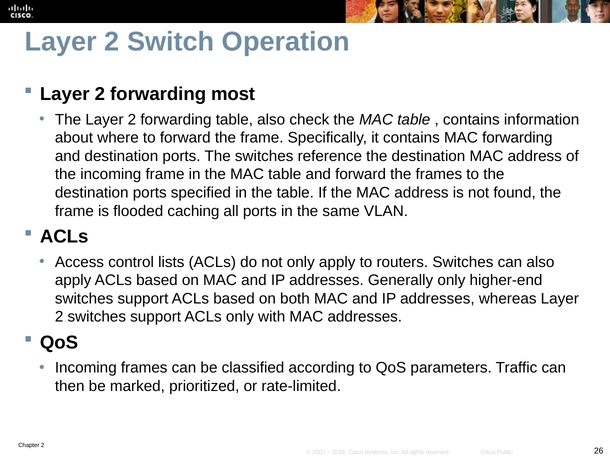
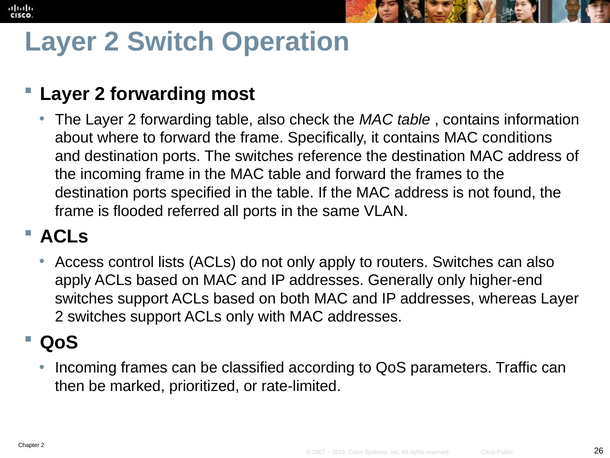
MAC forwarding: forwarding -> conditions (517, 138)
caching: caching -> referred (193, 211)
